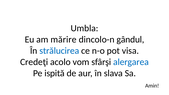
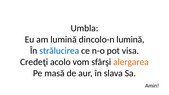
am mărire: mărire -> lumină (64, 39)
dincolo-n gândul: gândul -> lumină (130, 39)
alergarea colour: blue -> orange (131, 62)
ispită: ispită -> masă (54, 73)
